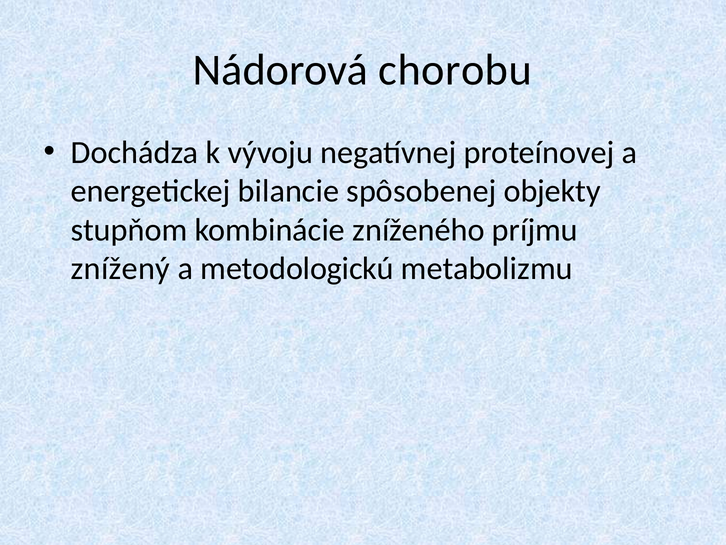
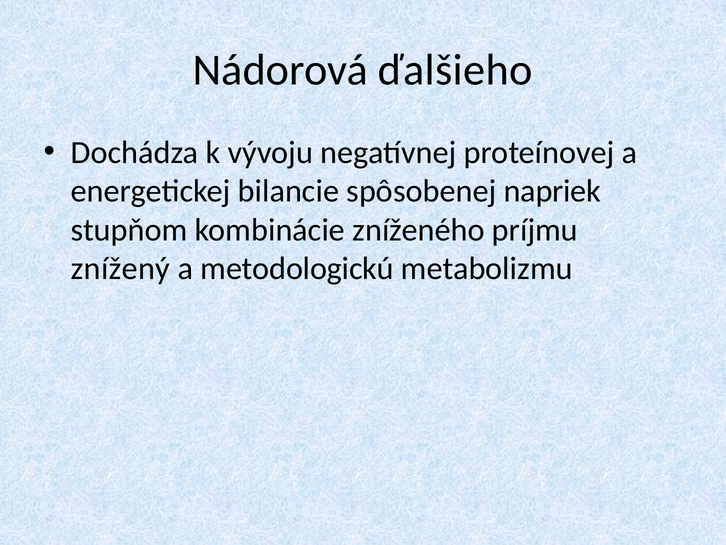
chorobu: chorobu -> ďalšieho (455, 70)
objekty: objekty -> napriek (552, 191)
